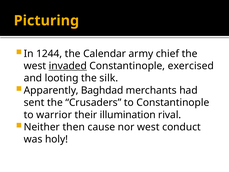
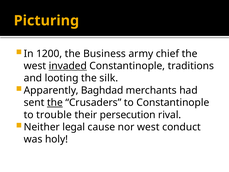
1244: 1244 -> 1200 (49, 54)
Calendar: Calendar -> Business (105, 54)
exercised: exercised -> traditions (191, 66)
the underline: none -> present (55, 102)
warrior: warrior -> trouble (54, 115)
illumination: illumination -> persecution (128, 115)
then: then -> legal (74, 127)
